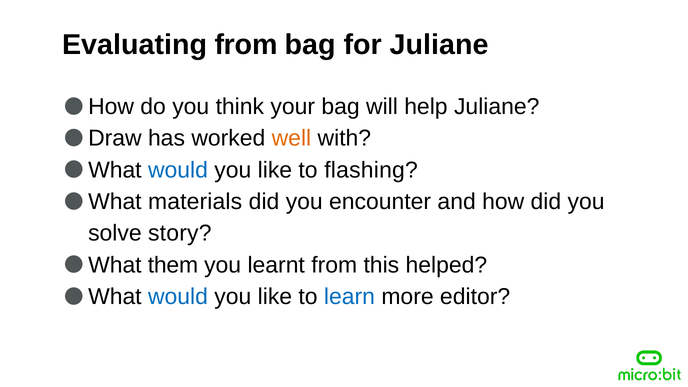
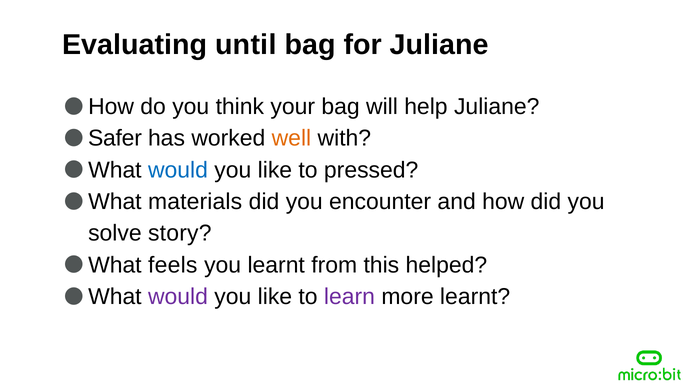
Evaluating from: from -> until (246, 45)
Draw: Draw -> Safer (115, 138)
flashing: flashing -> pressed (371, 170)
them: them -> feels (173, 265)
would colour: blue -> purple (178, 297)
learn colour: blue -> purple (349, 297)
more editor: editor -> learnt (475, 297)
